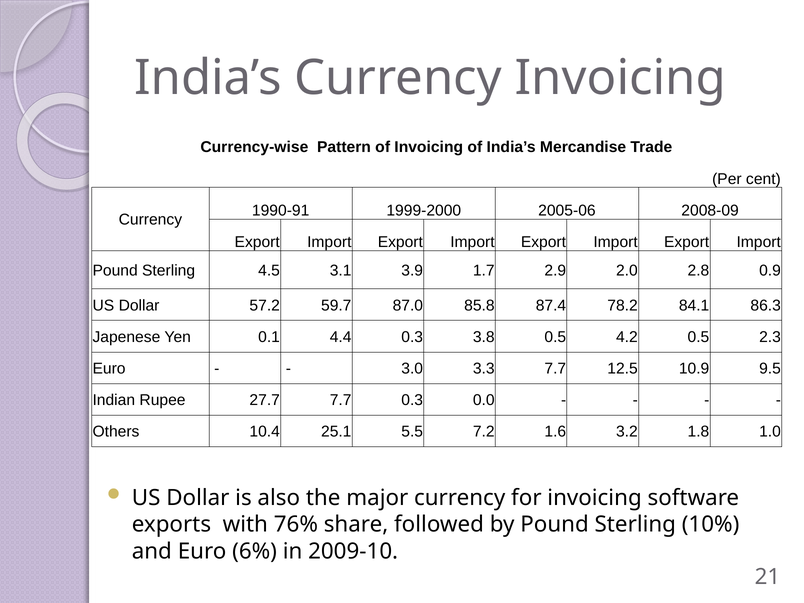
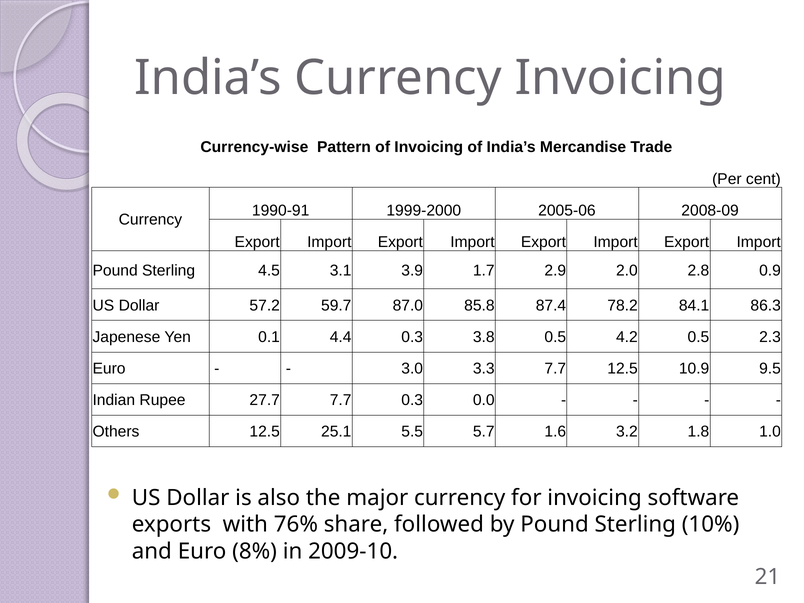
Others 10.4: 10.4 -> 12.5 (265, 432)
7.2: 7.2 -> 5.7 (484, 432)
6%: 6% -> 8% (255, 551)
